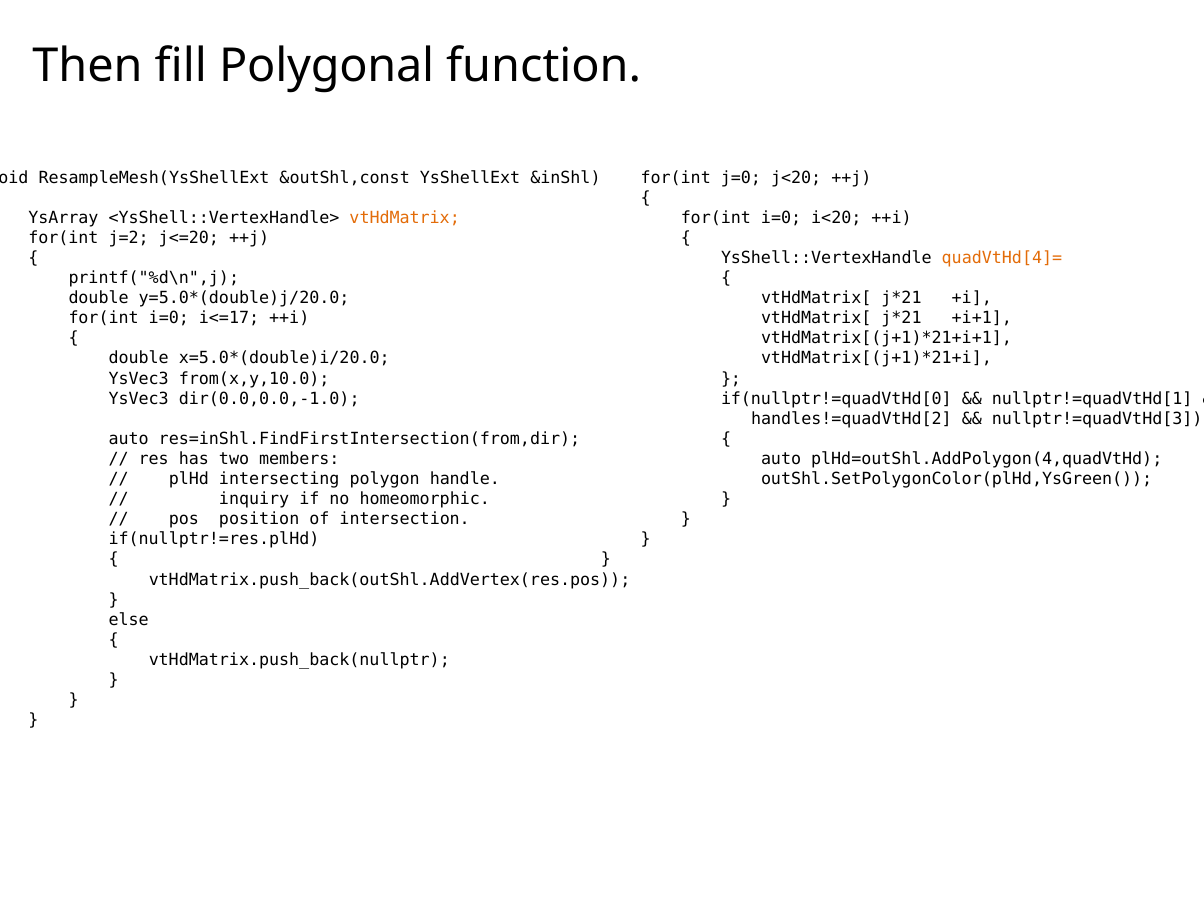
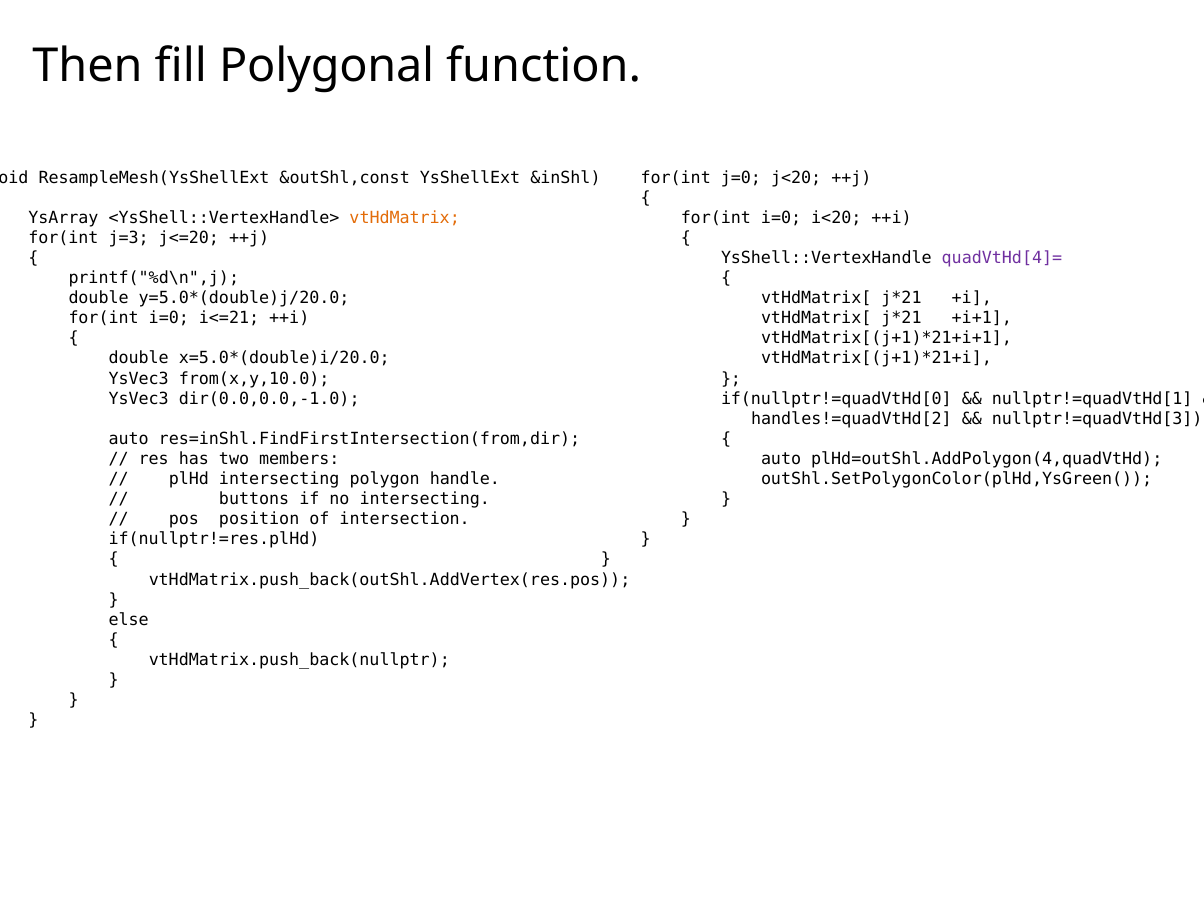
j=2: j=2 -> j=3 (129, 238)
quadVtHd[4]= colour: orange -> purple (1002, 258)
i<=17: i<=17 -> i<=21 (229, 318)
inquiry: inquiry -> buttons (254, 499)
no homeomorphic: homeomorphic -> intersecting (425, 499)
